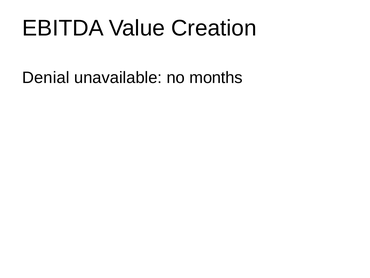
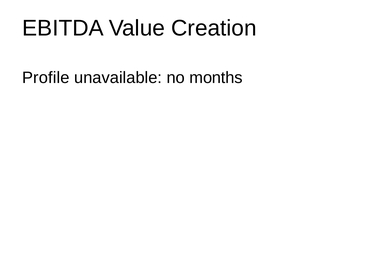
Denial: Denial -> Profile (46, 78)
